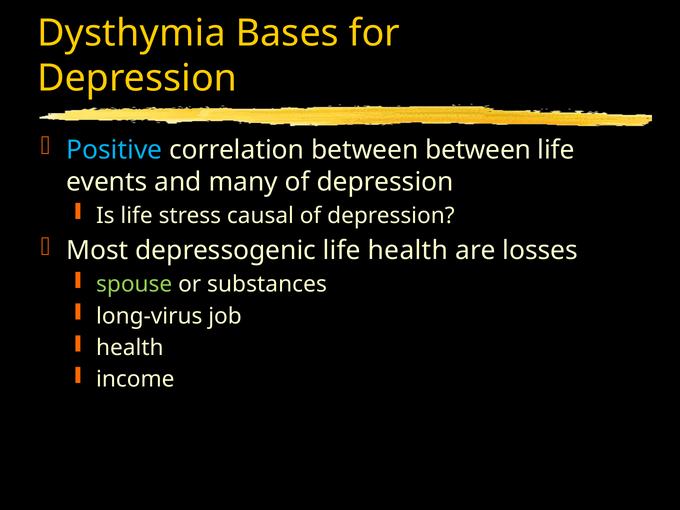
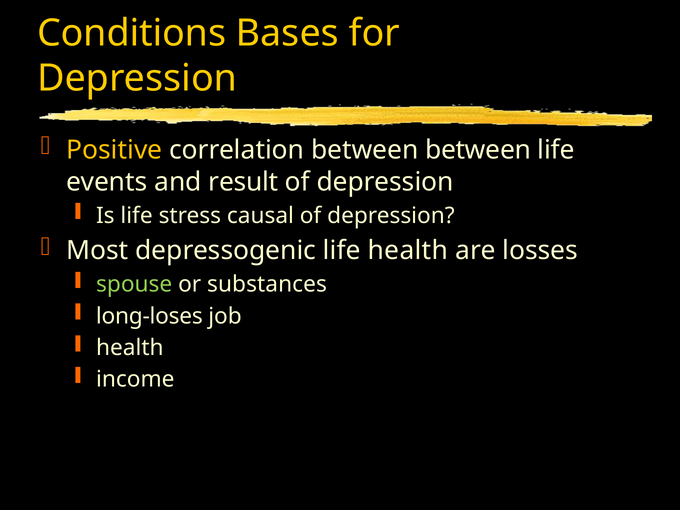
Dysthymia: Dysthymia -> Conditions (132, 33)
Positive colour: light blue -> yellow (114, 150)
many: many -> result (243, 182)
long-virus: long-virus -> long-loses (149, 316)
